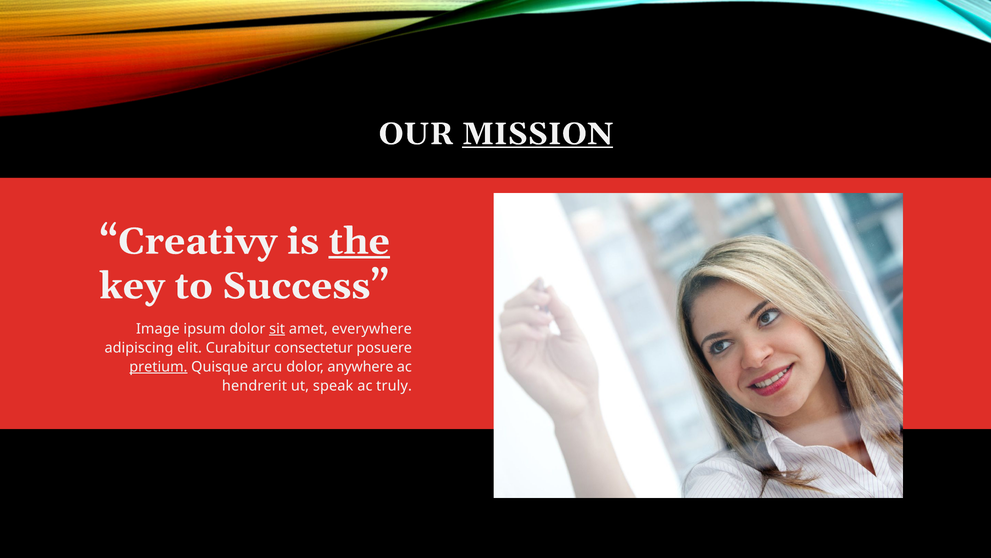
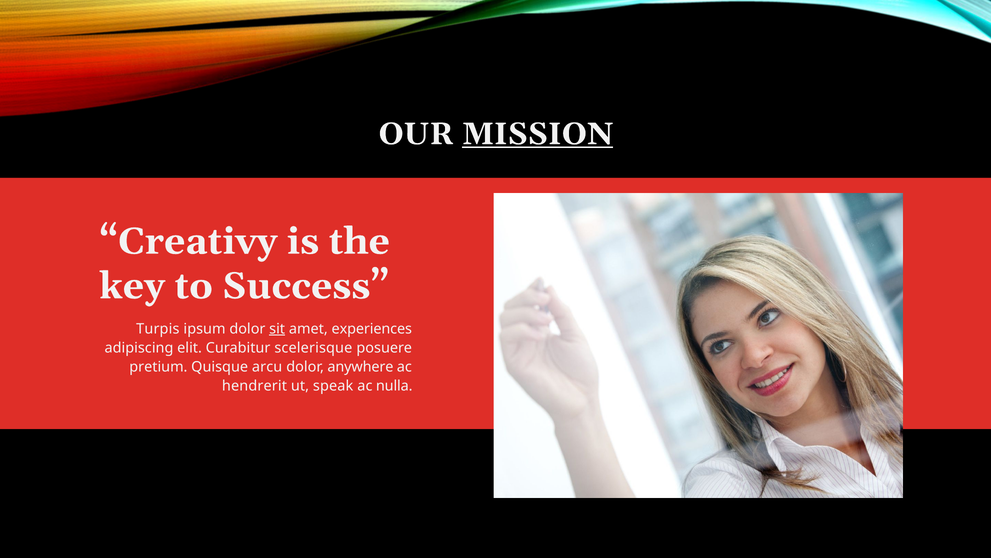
the underline: present -> none (359, 241)
Image: Image -> Turpis (158, 328)
everywhere: everywhere -> experiences (372, 328)
consectetur: consectetur -> scelerisque (313, 348)
pretium underline: present -> none (158, 367)
truly: truly -> nulla (394, 386)
